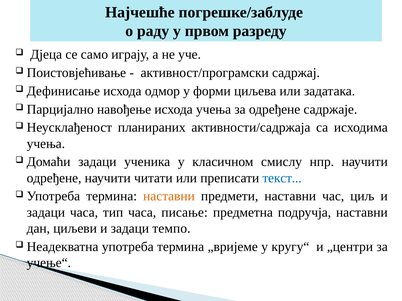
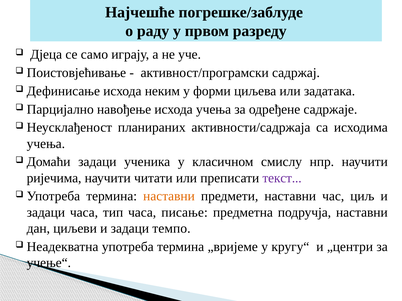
одмор: одмор -> неким (162, 91)
одређене: одређене -> ријечима (54, 178)
текст colour: blue -> purple (282, 178)
